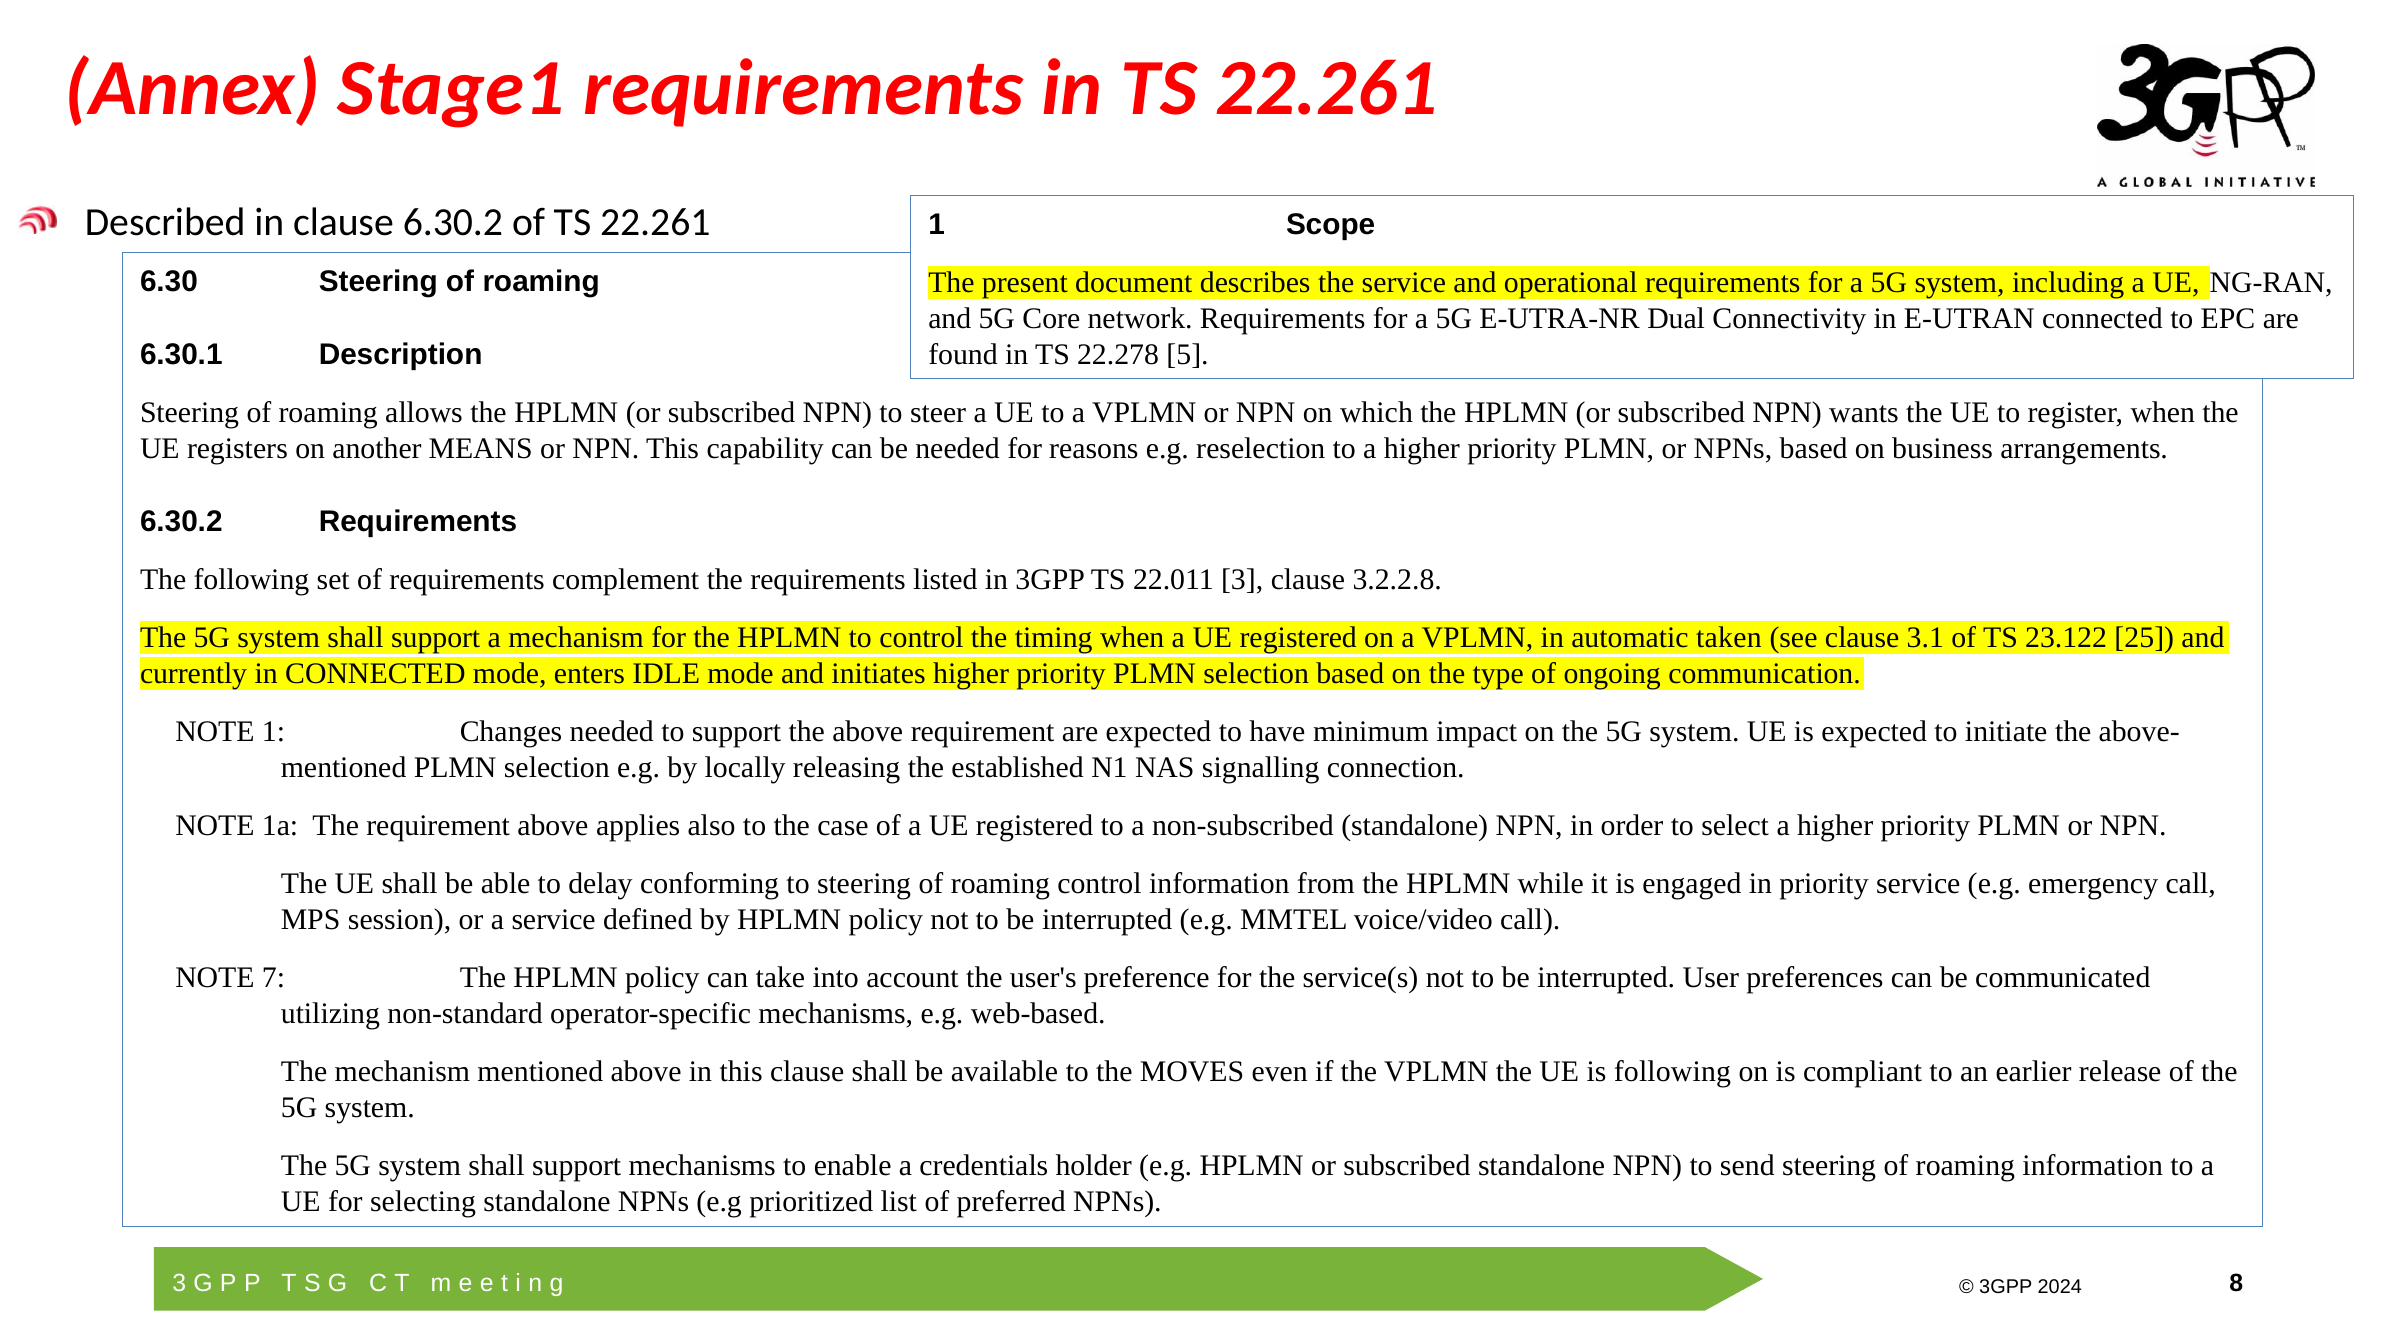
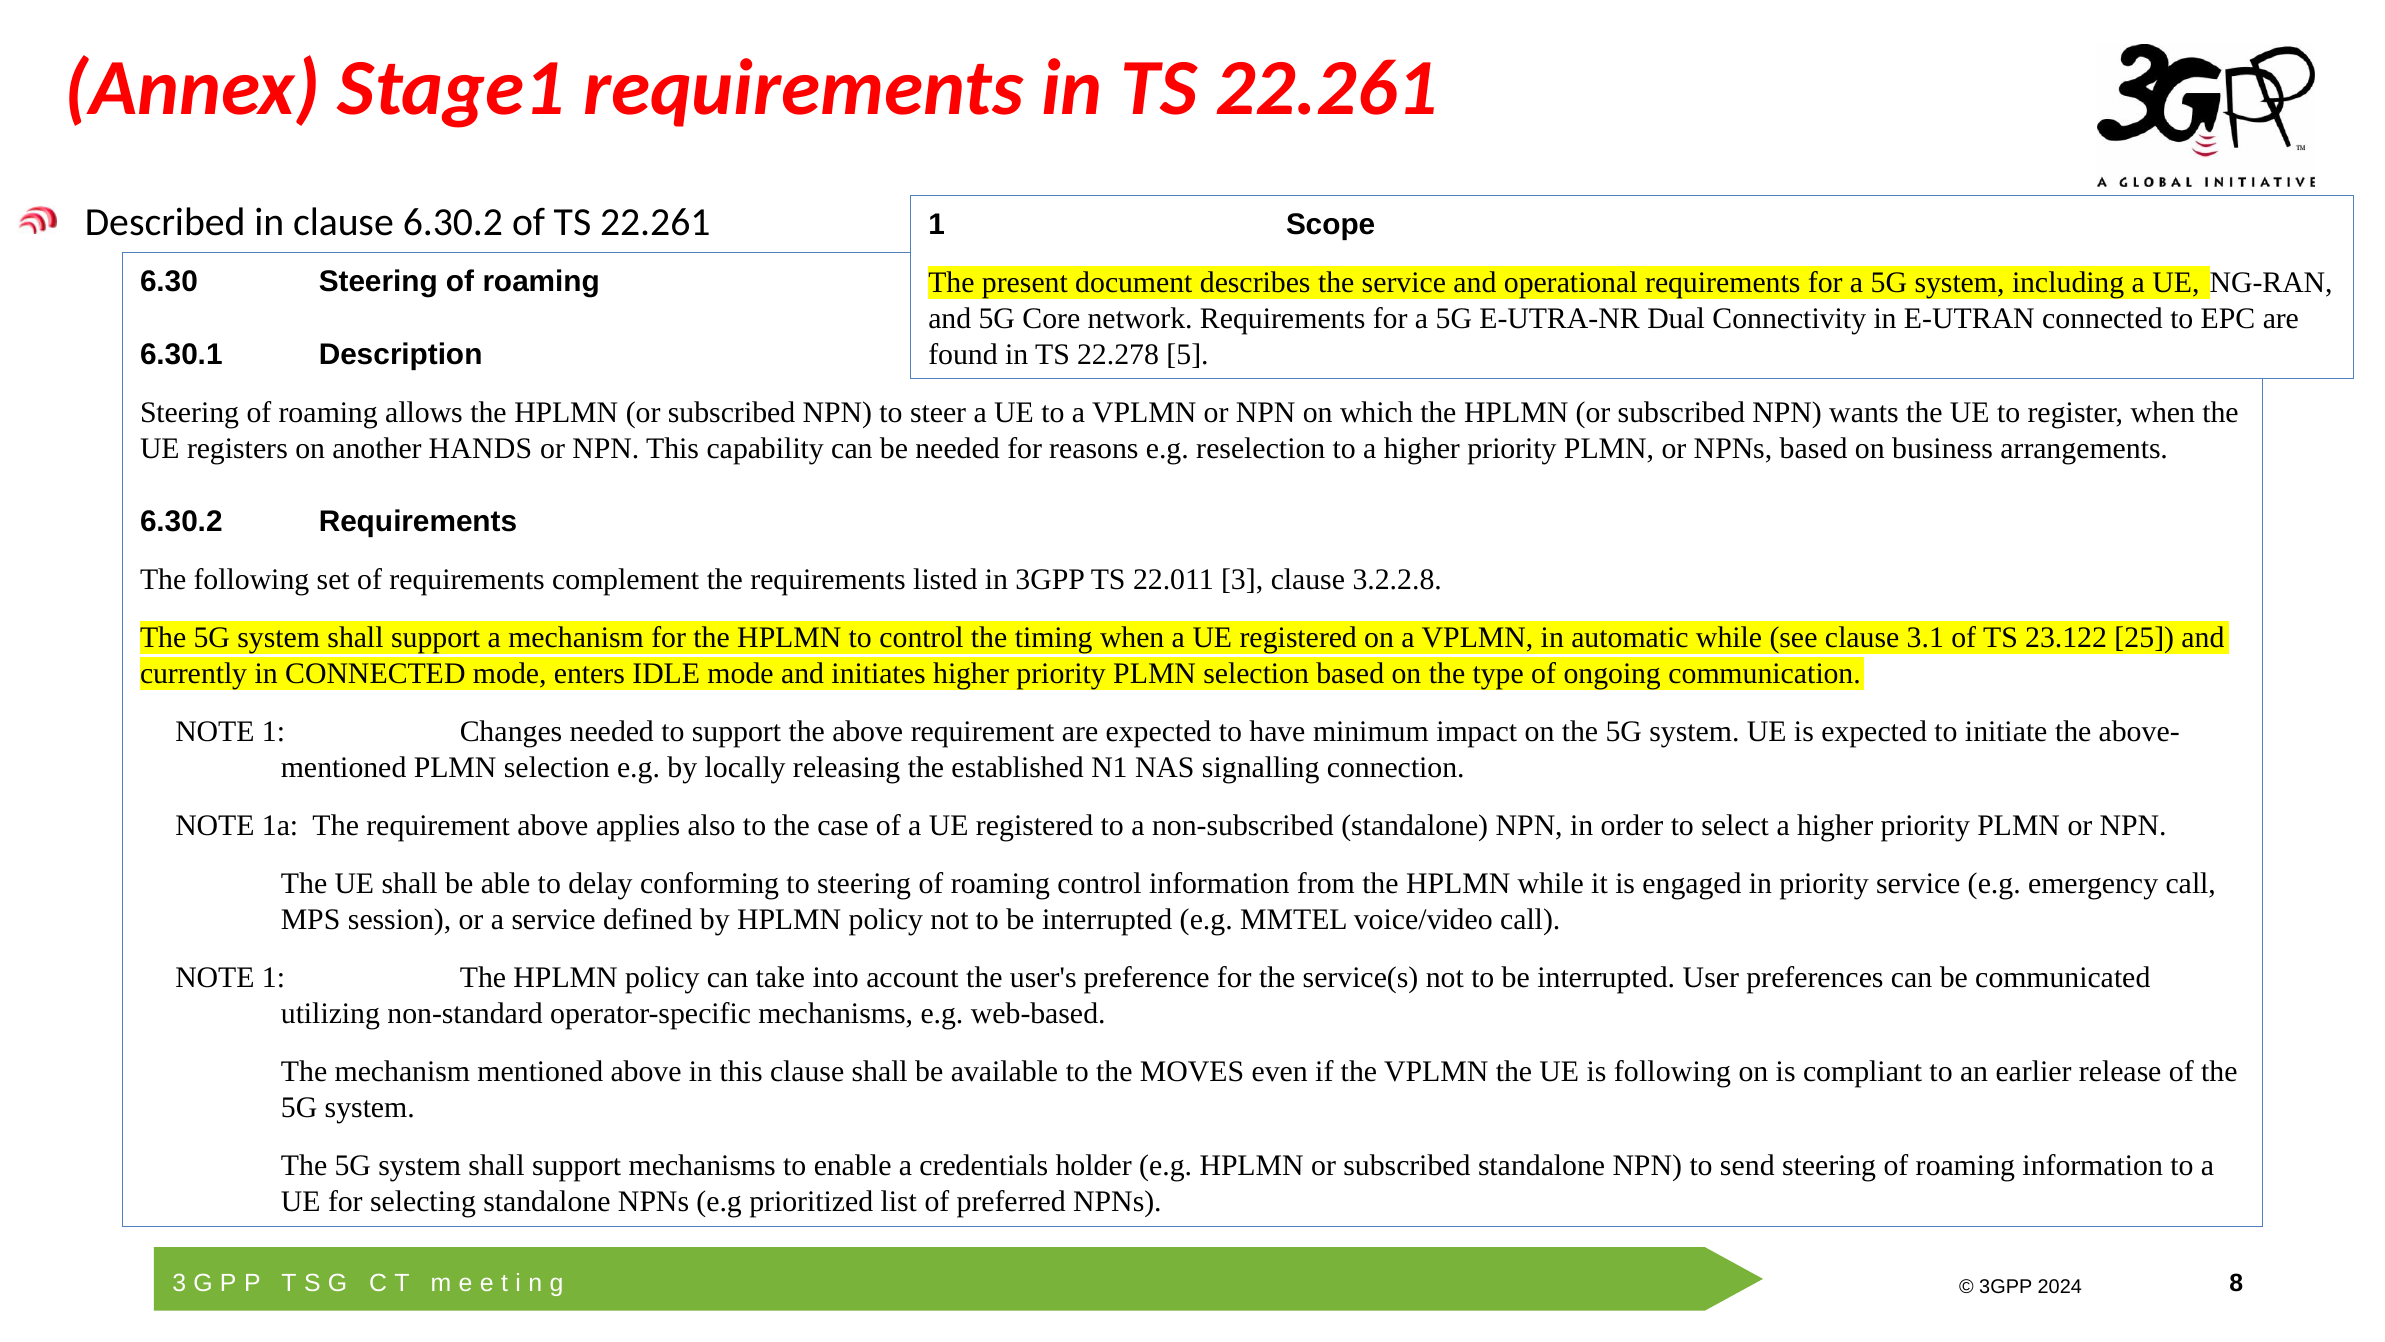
MEANS: MEANS -> HANDS (480, 448)
automatic taken: taken -> while (1729, 638)
7: 7 -> 1 (273, 978)
